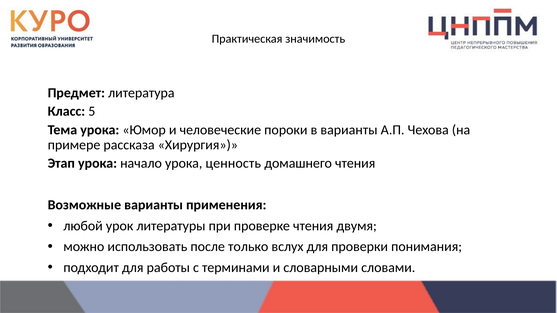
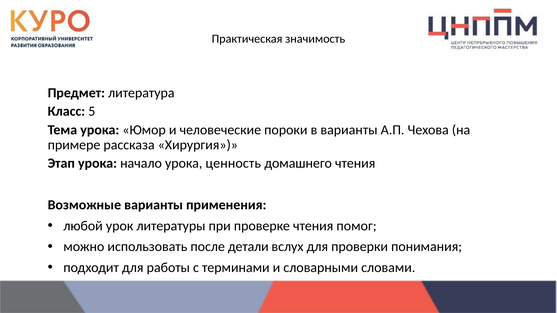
двумя: двумя -> помог (357, 226)
только: только -> детали (248, 247)
